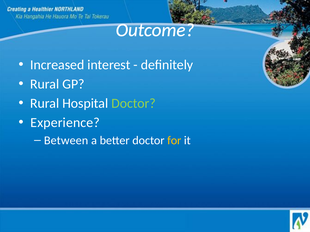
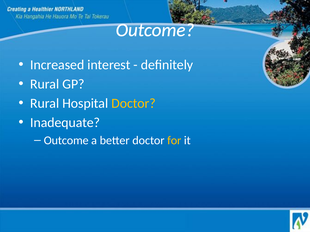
Doctor colour: light green -> yellow (134, 104)
Experience: Experience -> Inadequate (65, 123)
Between: Between -> Outcome (66, 141)
